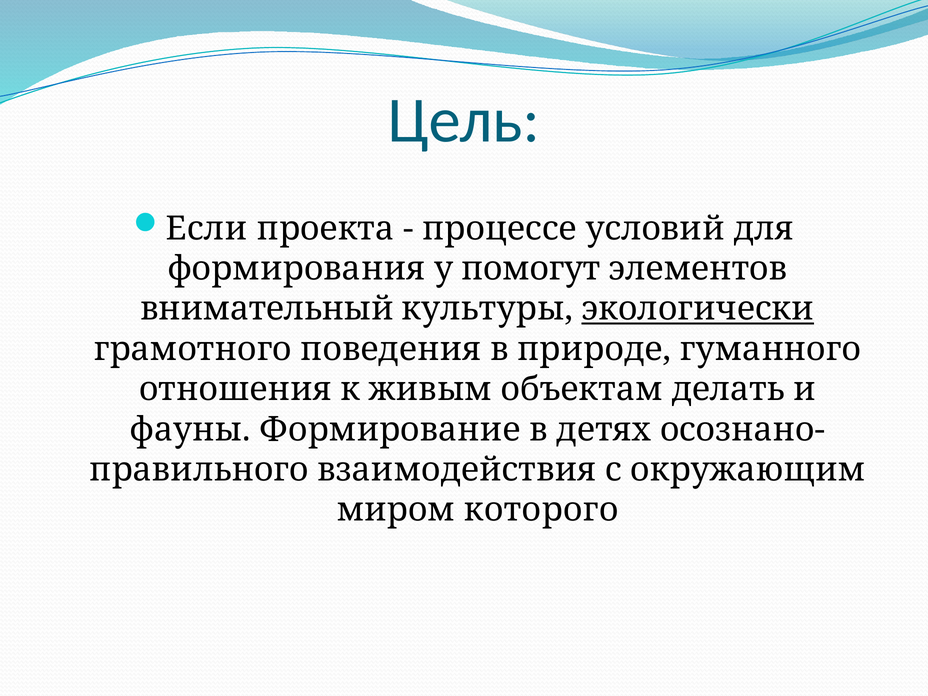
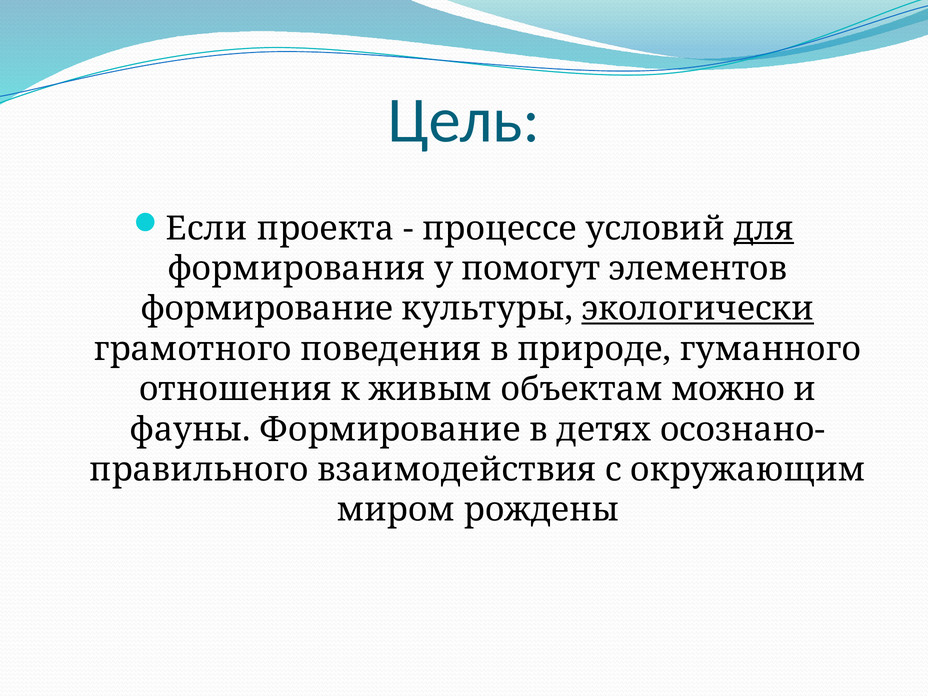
для underline: none -> present (764, 229)
внимательный: внимательный -> формирование (267, 309)
делать: делать -> можно (728, 389)
которого: которого -> рождены (541, 510)
